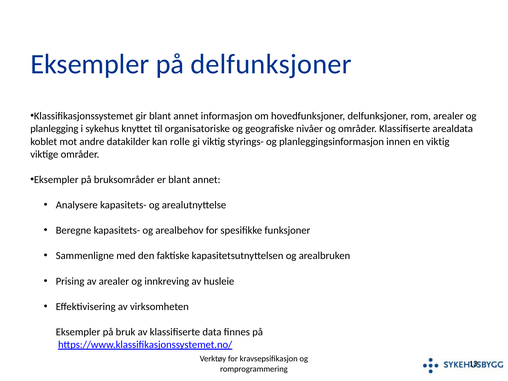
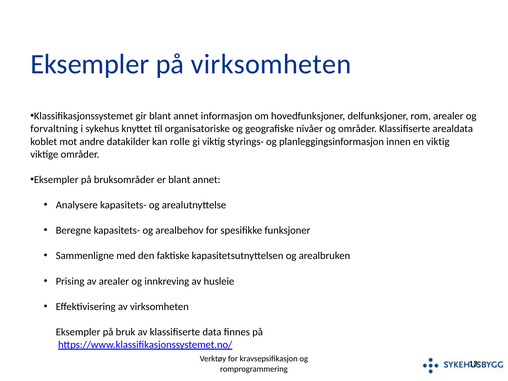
på delfunksjoner: delfunksjoner -> virksomheten (271, 64)
planlegging: planlegging -> forvaltning (54, 129)
